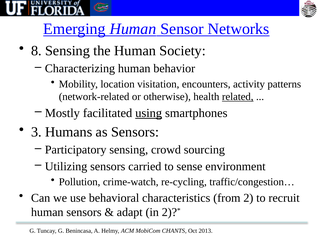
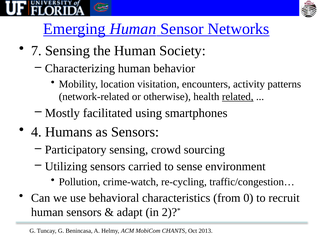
8: 8 -> 7 (36, 51)
using underline: present -> none (149, 113)
3: 3 -> 4 (36, 132)
2: 2 -> 0 (248, 198)
